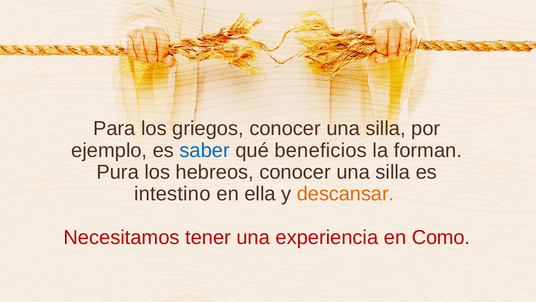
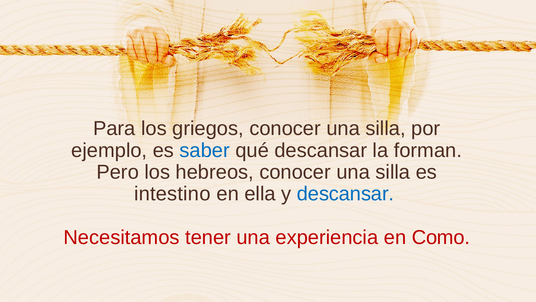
qué beneficios: beneficios -> descansar (321, 150)
Pura: Pura -> Pero (118, 172)
descansar colour: orange -> blue (346, 194)
